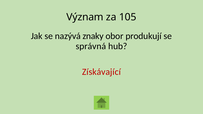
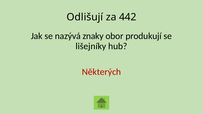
Význam: Význam -> Odlišují (85, 17)
105: 105 -> 442 (128, 17)
správná: správná -> lišejníky (91, 46)
Získávající: Získávající -> Některých (101, 72)
